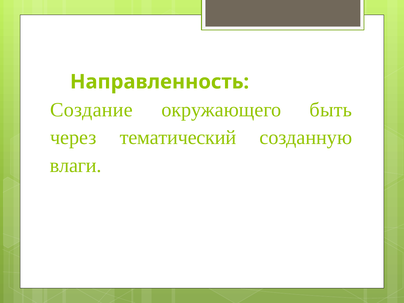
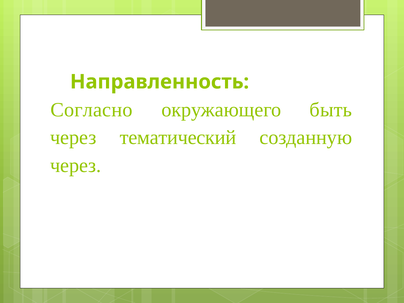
Создание: Создание -> Согласно (91, 110)
влаги: влаги -> через (76, 165)
